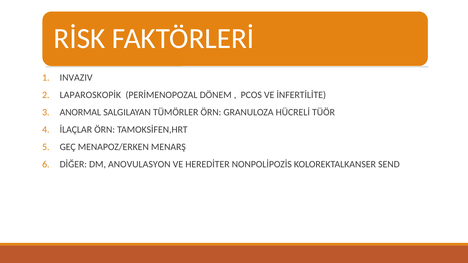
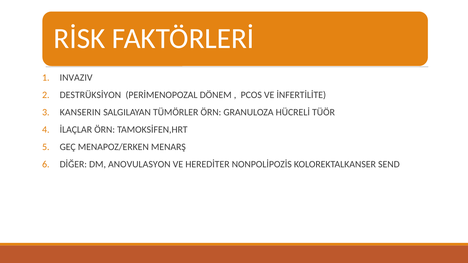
LAPAROSKOPİK: LAPAROSKOPİK -> DESTRÜKSİYON (90, 95)
ANORMAL: ANORMAL -> KANSERIN (80, 113)
